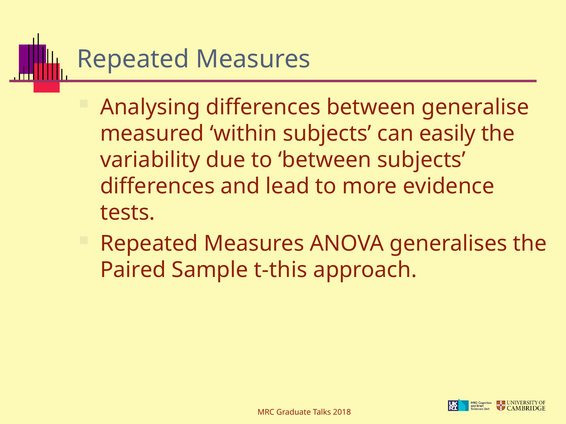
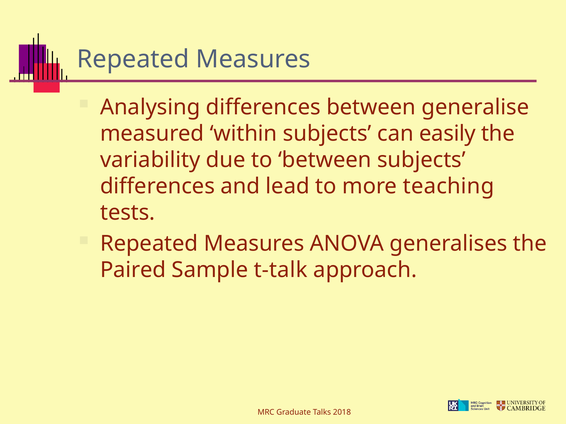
evidence: evidence -> teaching (449, 186)
t-this: t-this -> t-talk (281, 270)
